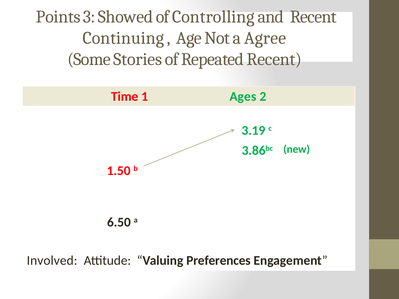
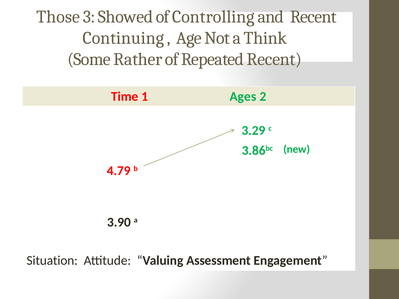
Points: Points -> Those (58, 17)
Agree: Agree -> Think (265, 38)
Stories: Stories -> Rather (138, 59)
3.19: 3.19 -> 3.29 (254, 130)
1.50: 1.50 -> 4.79 (119, 171)
6.50: 6.50 -> 3.90 (119, 222)
Involved: Involved -> Situation (52, 261)
Preferences: Preferences -> Assessment (219, 261)
